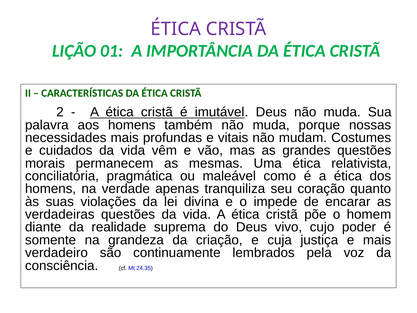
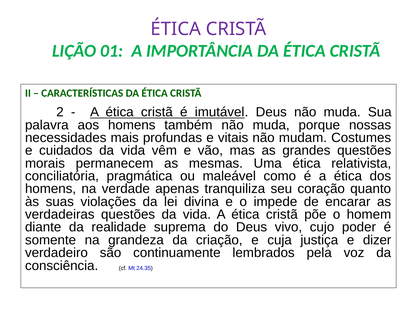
e mais: mais -> dizer (377, 240)
